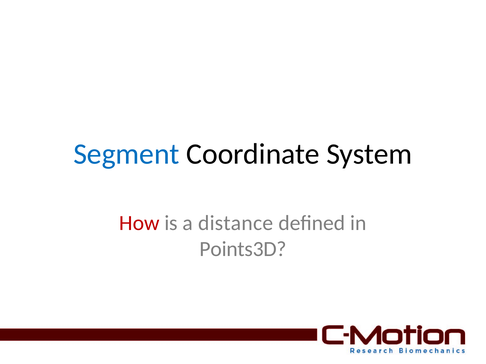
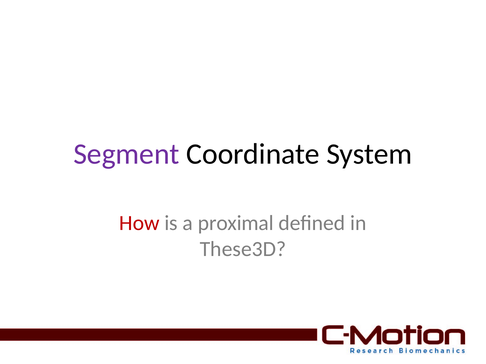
Segment colour: blue -> purple (126, 154)
distance: distance -> proximal (236, 223)
Points3D: Points3D -> These3D (243, 249)
